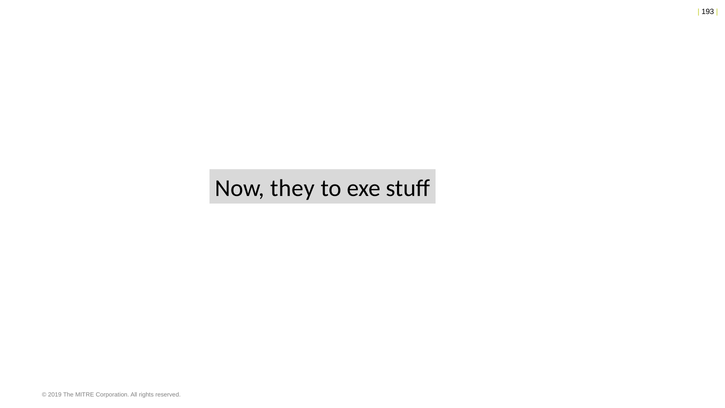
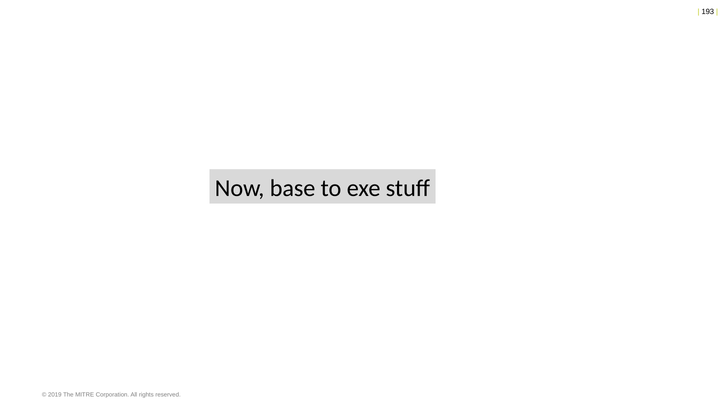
they: they -> base (293, 188)
